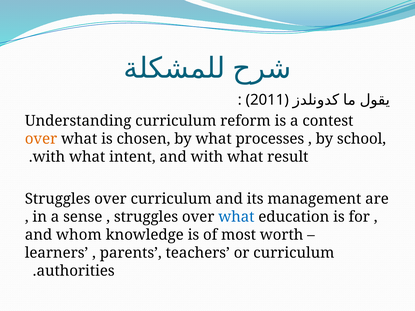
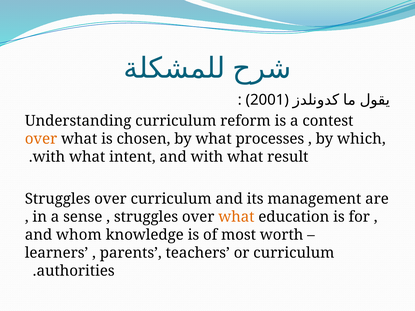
2011: 2011 -> 2001 (267, 100)
school: school -> which (361, 139)
what colour: blue -> orange (236, 217)
